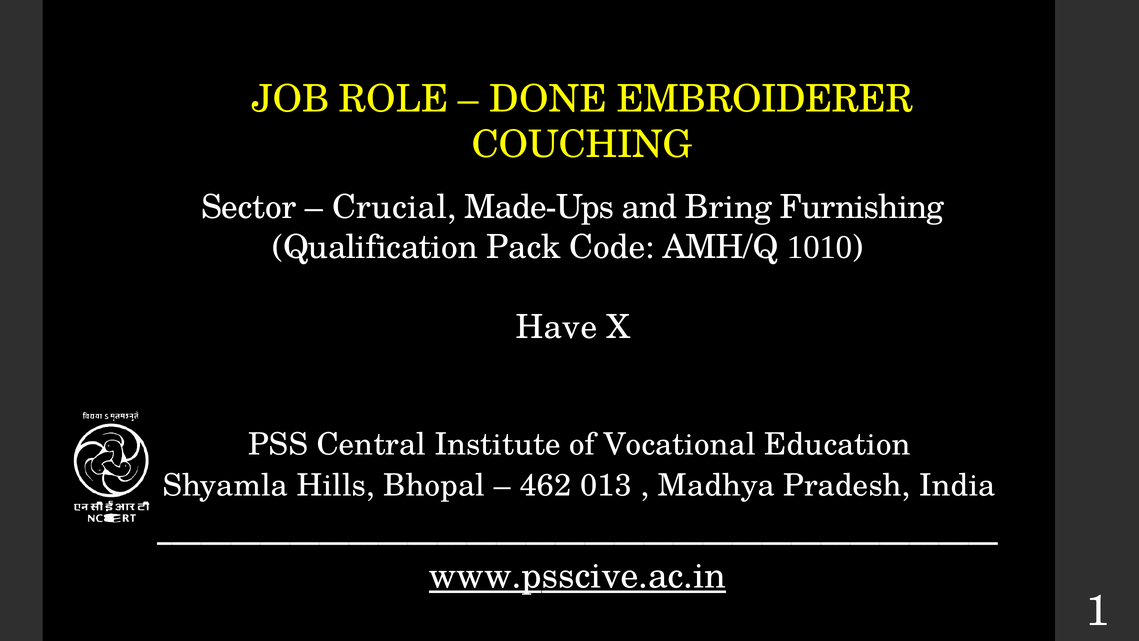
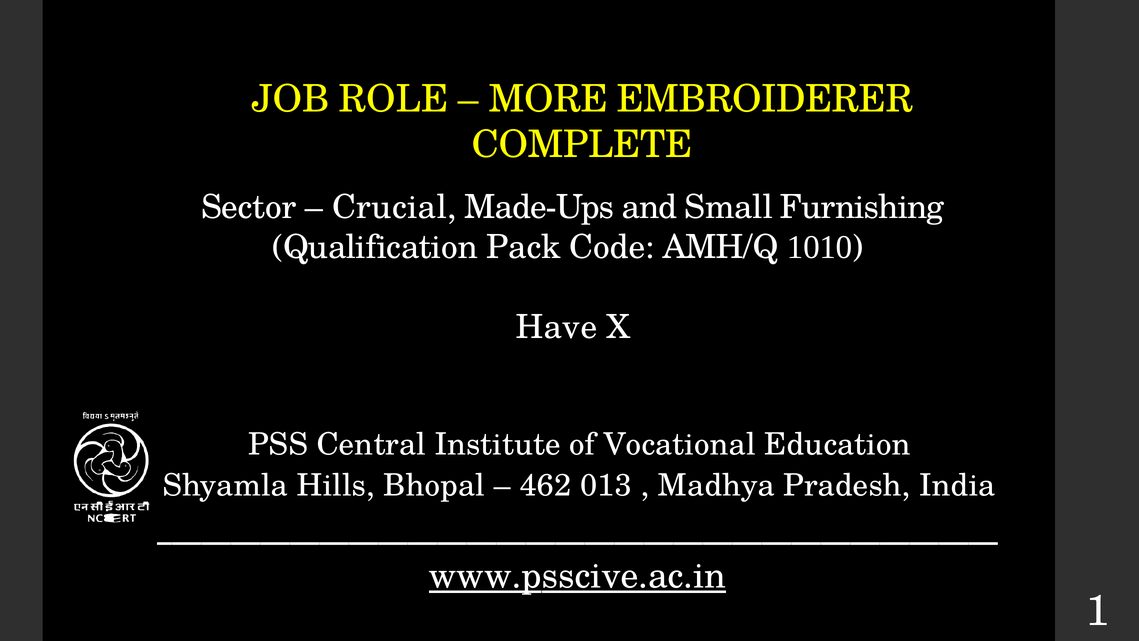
DONE: DONE -> MORE (549, 99)
COUCHING: COUCHING -> COMPLETE (582, 145)
Bring: Bring -> Small (729, 207)
